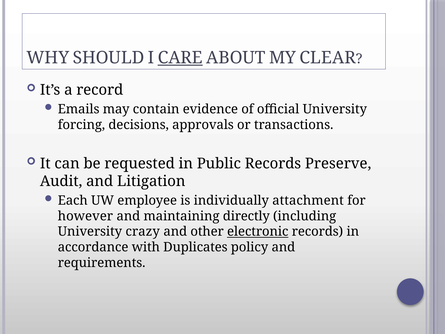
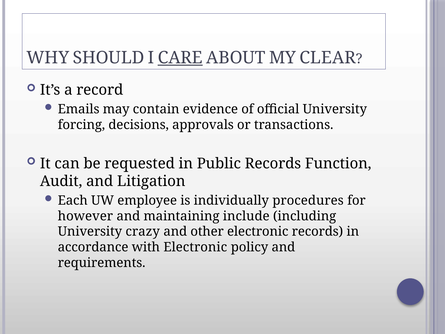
Preserve: Preserve -> Function (338, 163)
attachment: attachment -> procedures (308, 200)
directly: directly -> include (246, 216)
electronic underline: present -> none (258, 232)
with Duplicates: Duplicates -> Electronic (195, 247)
